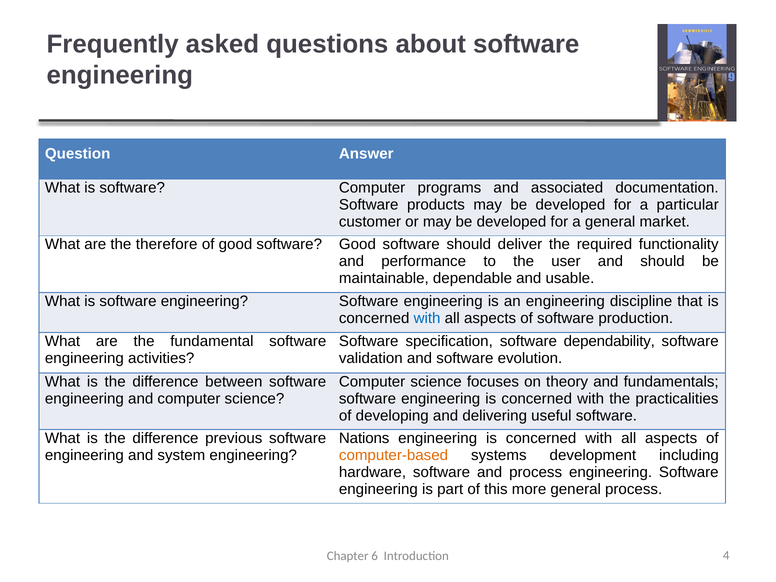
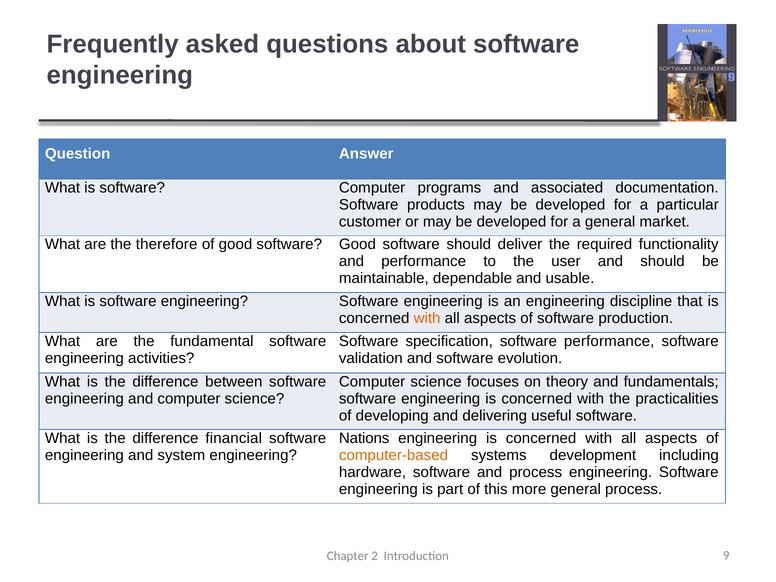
with colour: blue -> orange (427, 318)
software dependability: dependability -> performance (609, 341)
previous: previous -> financial (234, 438)
6: 6 -> 2 (375, 556)
4: 4 -> 9 (726, 556)
